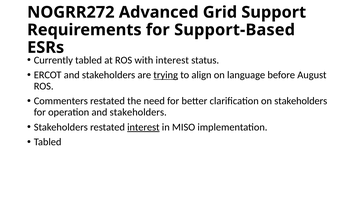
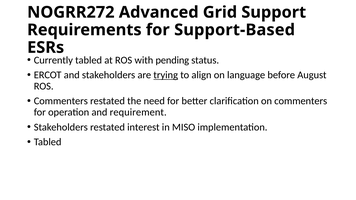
with interest: interest -> pending (172, 60)
on stakeholders: stakeholders -> commenters (301, 101)
operation and stakeholders: stakeholders -> requirement (138, 112)
interest underline: present -> none (143, 127)
